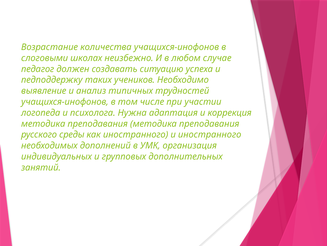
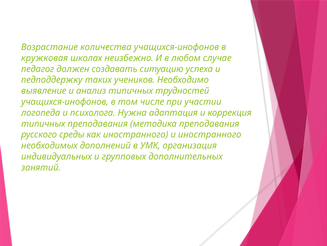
слоговыми: слоговыми -> кружковая (45, 58)
методика: методика -> типичных (43, 123)
